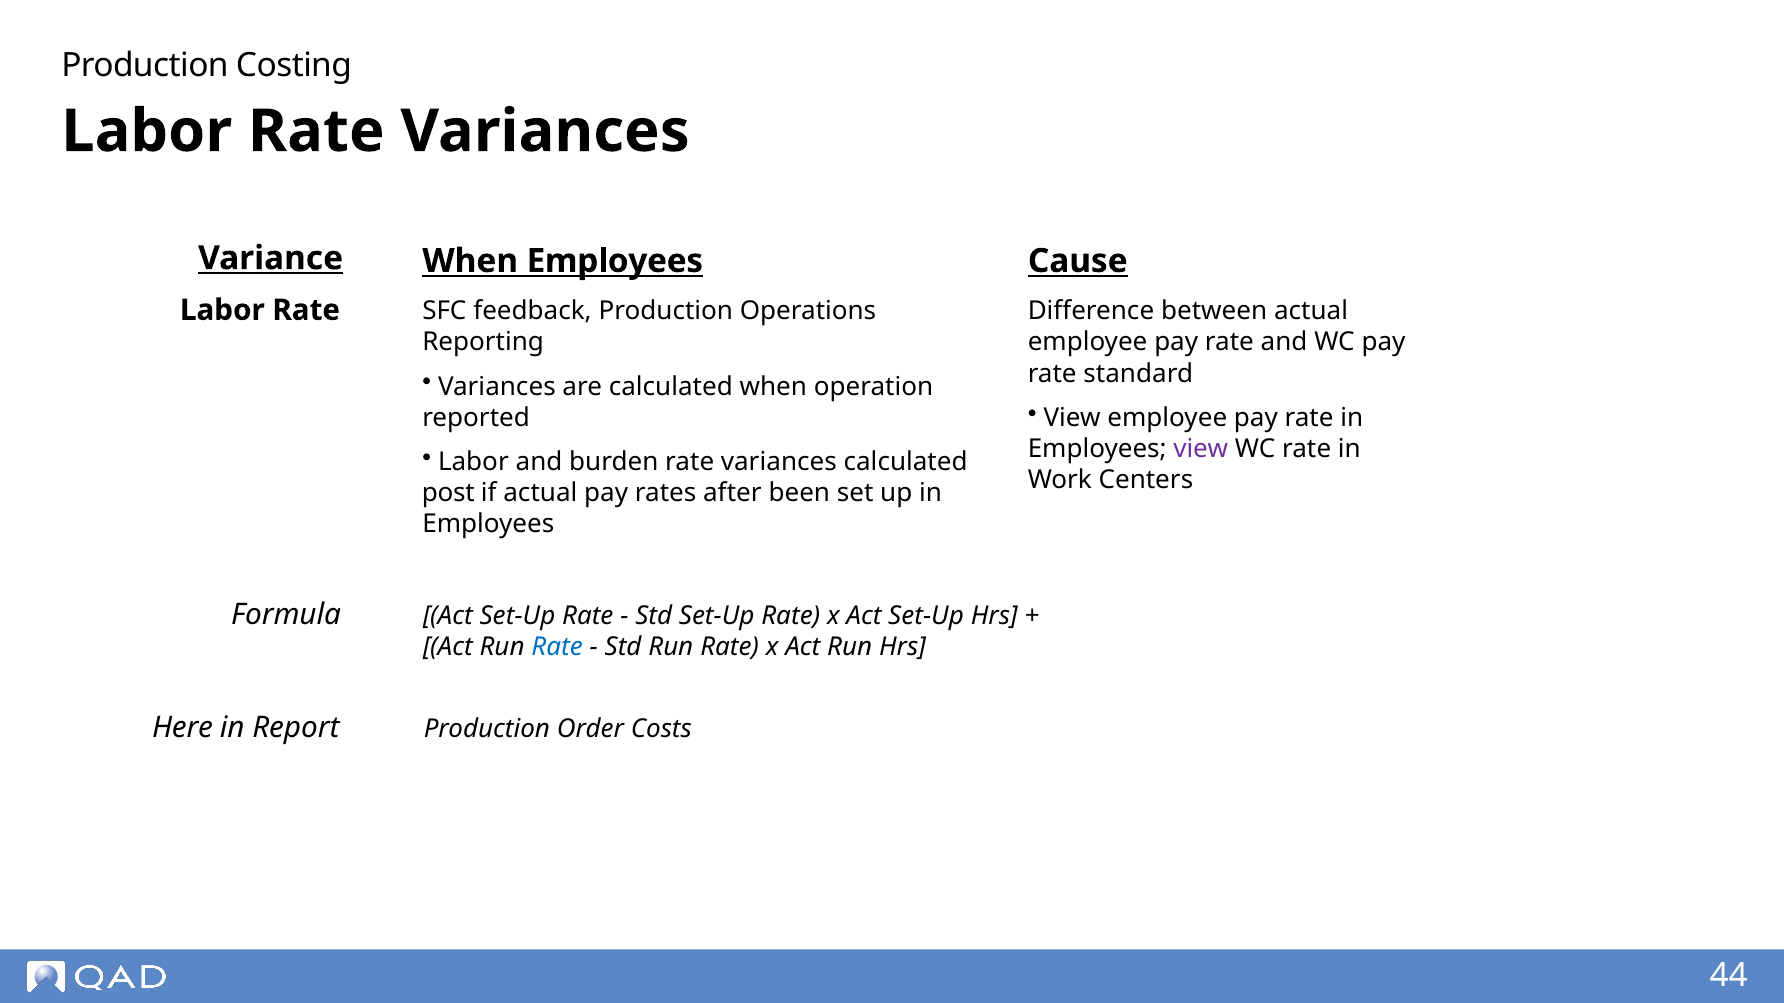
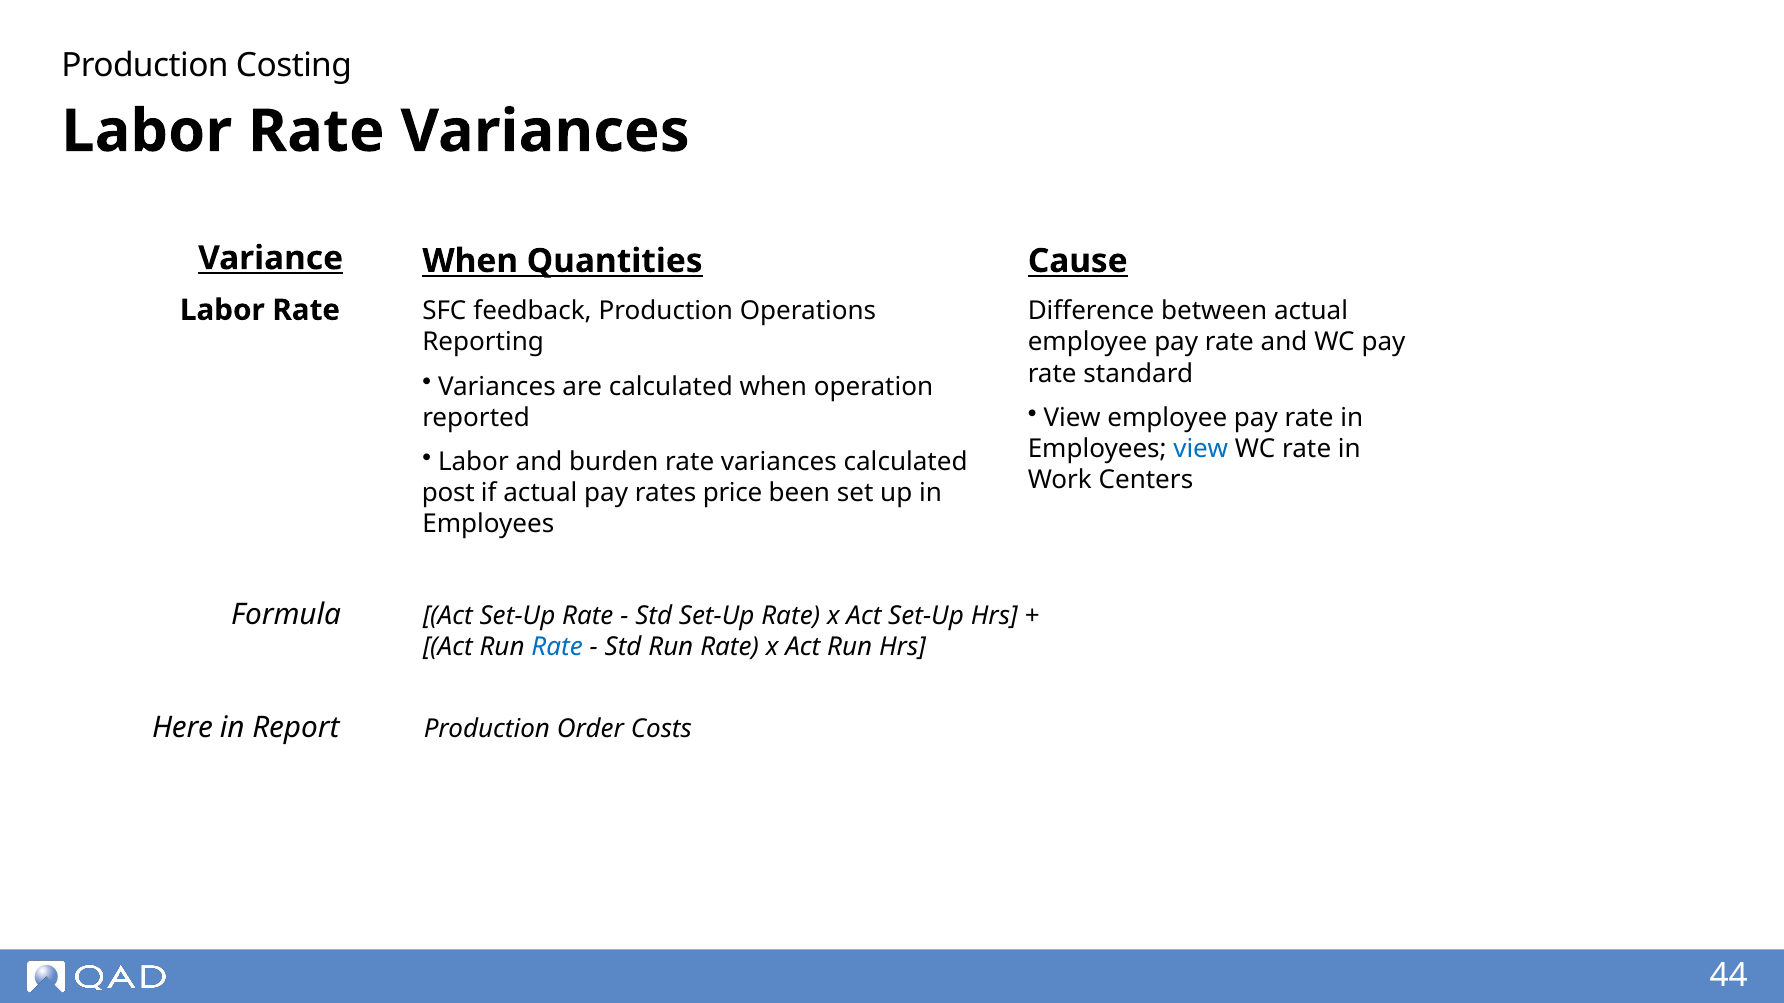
When Employees: Employees -> Quantities (615, 261)
view colour: purple -> blue (1201, 449)
after: after -> price (733, 493)
